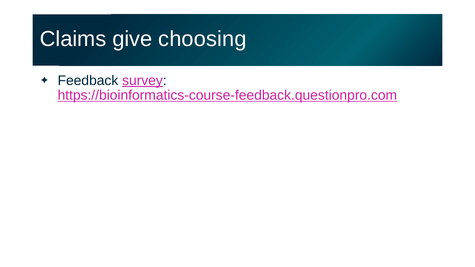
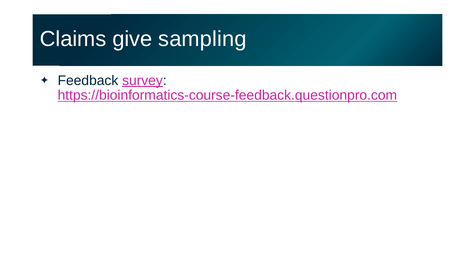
choosing: choosing -> sampling (202, 39)
